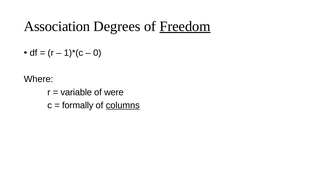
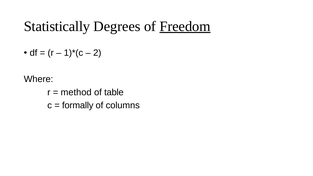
Association: Association -> Statistically (57, 26)
0: 0 -> 2 (97, 53)
variable: variable -> method (76, 92)
were: were -> table (114, 92)
columns underline: present -> none (123, 105)
